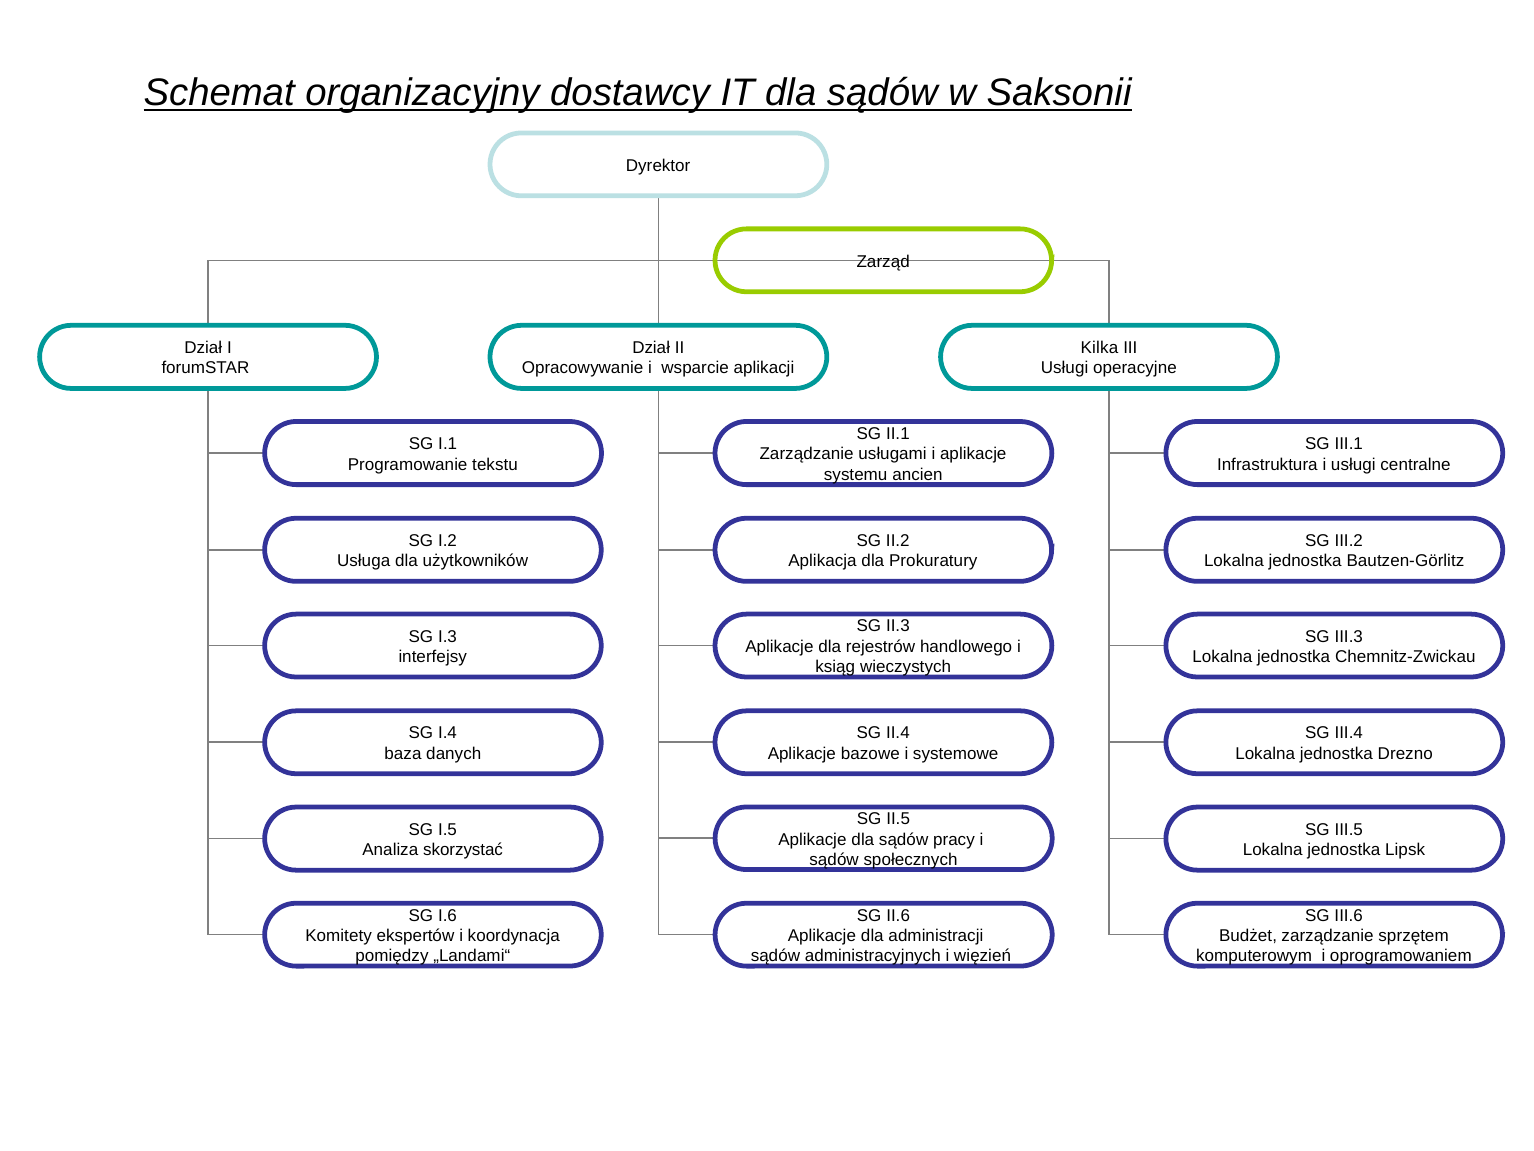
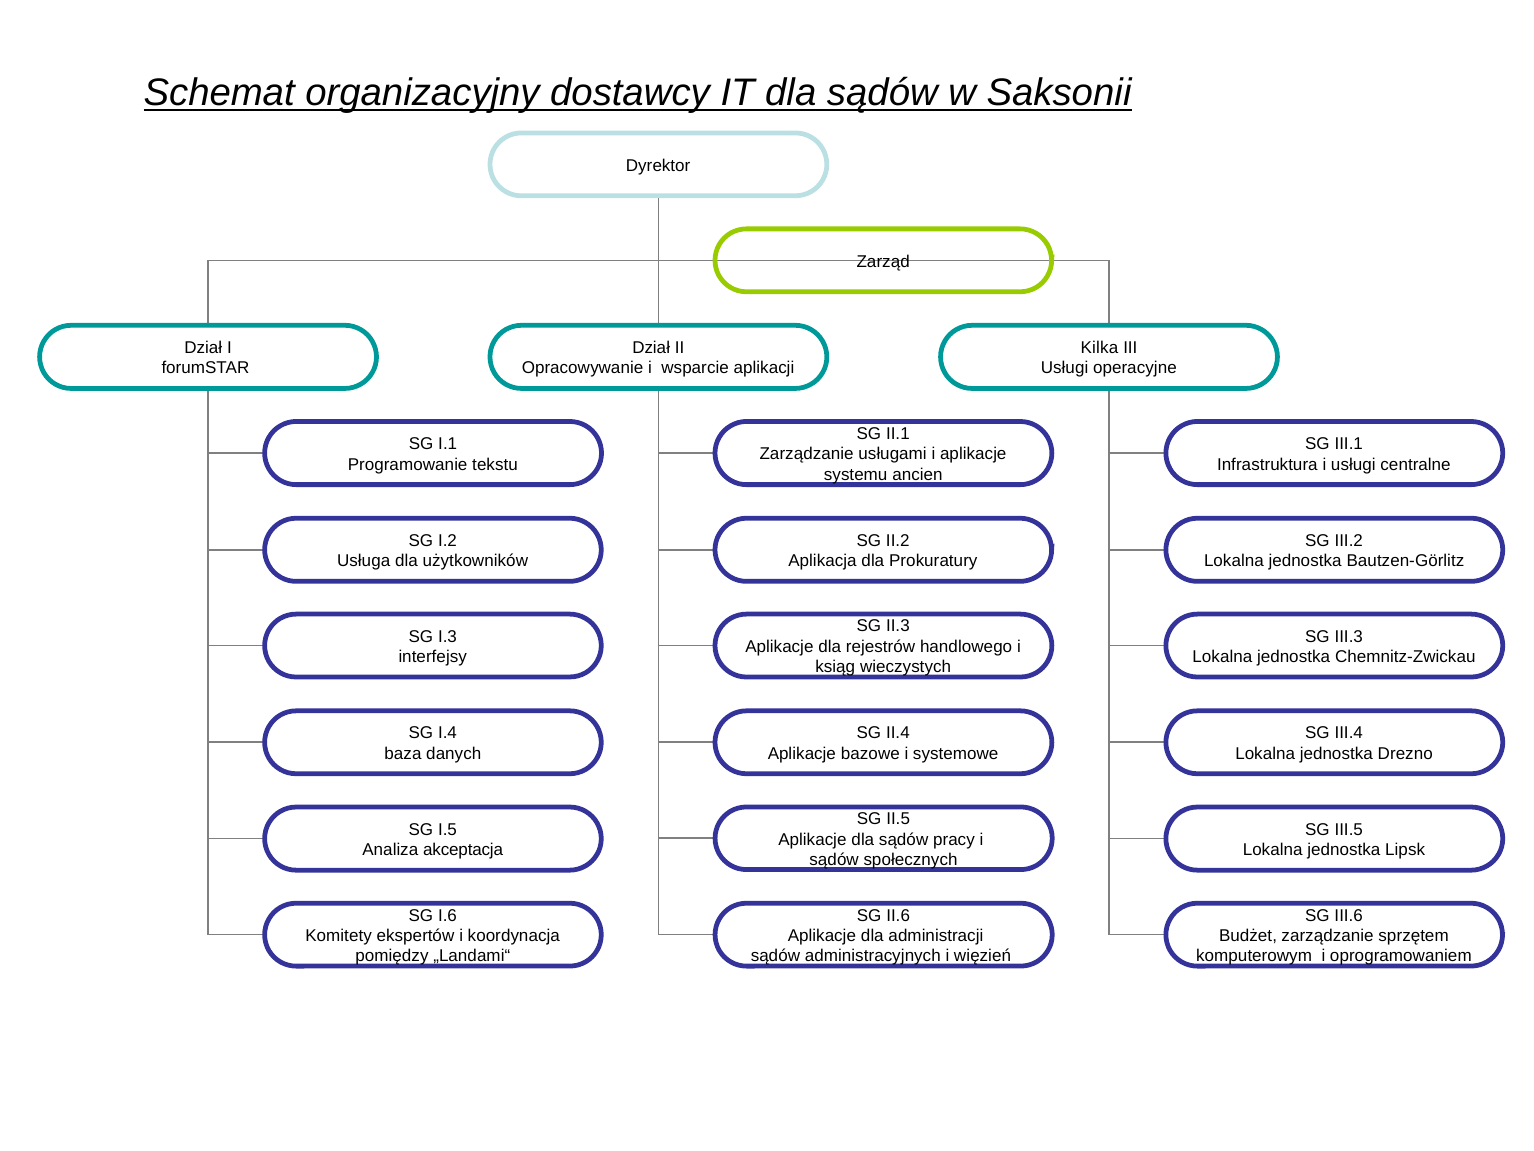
skorzystać: skorzystać -> akceptacja (463, 850)
